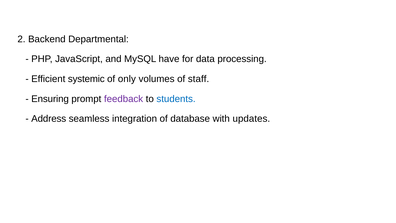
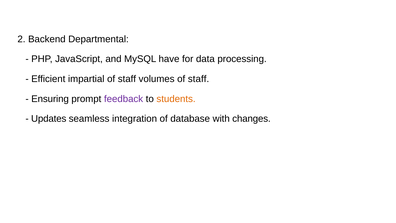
systemic: systemic -> impartial (86, 79)
only: only -> staff (127, 79)
students colour: blue -> orange (176, 99)
Address: Address -> Updates (49, 119)
updates: updates -> changes (251, 119)
